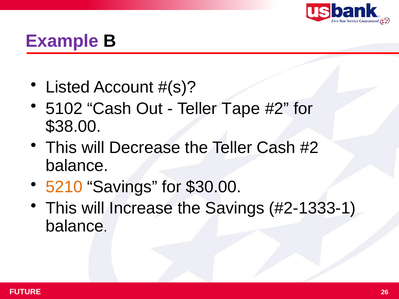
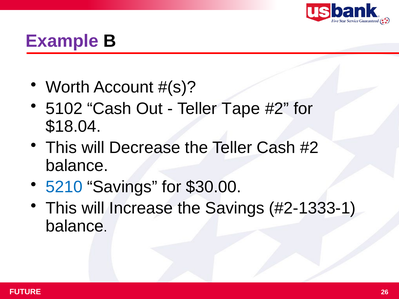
Listed: Listed -> Worth (68, 87)
$38.00: $38.00 -> $18.04 (73, 127)
5210 colour: orange -> blue (64, 187)
